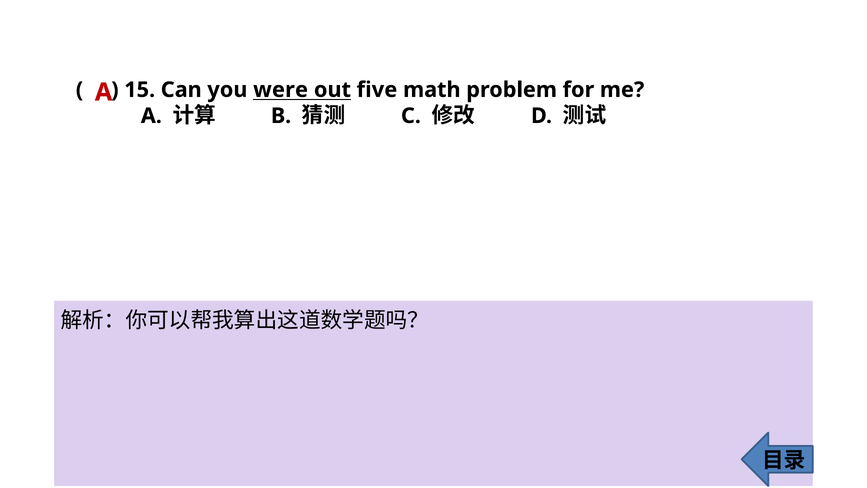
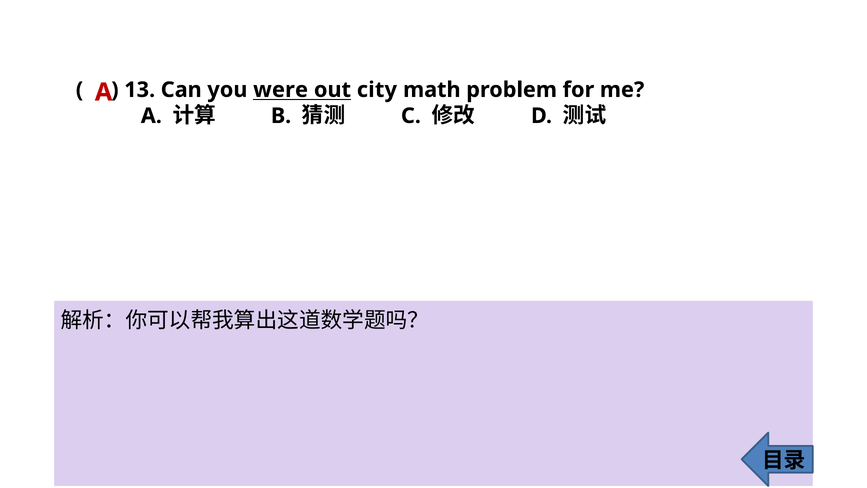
15: 15 -> 13 (140, 90)
five: five -> city (377, 90)
